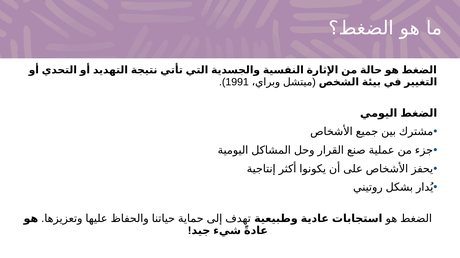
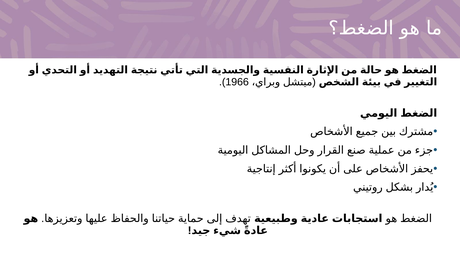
1991: 1991 -> 1966 (237, 82)
